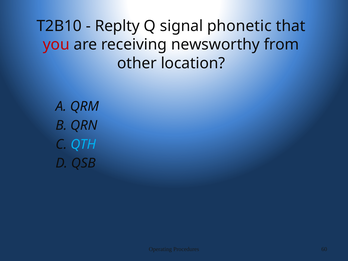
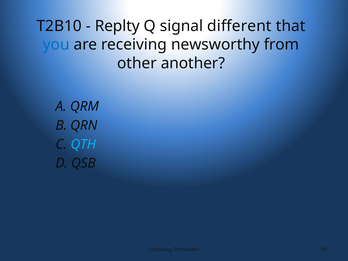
phonetic: phonetic -> different (239, 26)
you colour: red -> blue (56, 45)
location: location -> another (193, 63)
